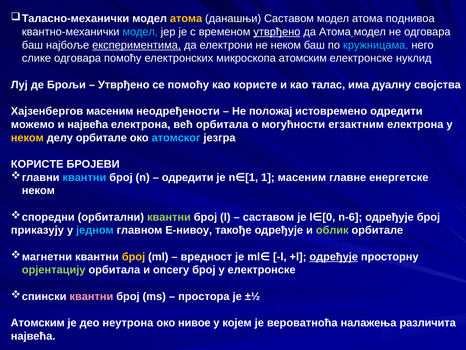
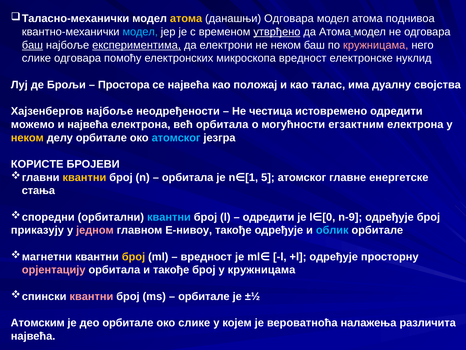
данашњи Саставом: Саставом -> Одговара (289, 19)
баш underline: none -> present (32, 45)
кружницама colour: light blue -> pink (376, 45)
микроскопа атомским: атомским -> вредност (303, 58)
Утврђено: Утврђено -> Простора (124, 85)
се помоћу: помоћу -> највећa (188, 85)
као користе: користе -> положај (255, 85)
Хајзенбергов масеним: масеним -> најбоље (110, 111)
положај: положај -> честица (271, 111)
квантни colour: light blue -> yellow (84, 177)
одредити: одредити -> орбитала (188, 177)
1: 1 -> 5 (268, 177)
масеним: масеним -> атомског (302, 177)
неком: неком -> стања (38, 190)
квантни colour: light green -> light blue (169, 217)
саставом: саставом -> одредити (269, 217)
n-6: n-6 -> n-9 (350, 217)
једном colour: light blue -> pink (95, 230)
облик colour: light green -> light blue (332, 230)
одређује underline: present -> none (334, 256)
орјентацију colour: light green -> pink (54, 270)
и опсегу: опсегу -> такође (171, 270)
у електронске: електронске -> кружницама (262, 270)
простора: простора -> орбитале (204, 296)
део неутрона: неутрона -> орбитале (128, 322)
око нивое: нивое -> слике (194, 322)
